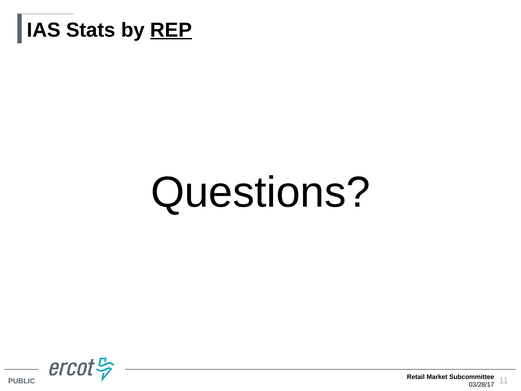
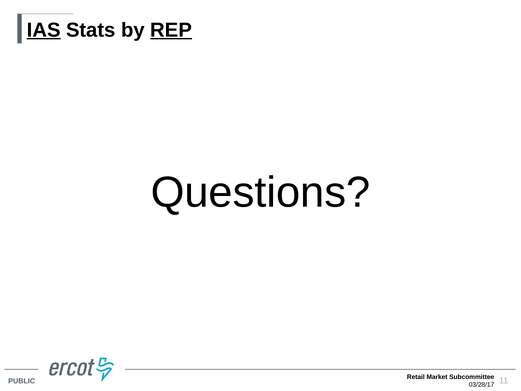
IAS underline: none -> present (44, 30)
